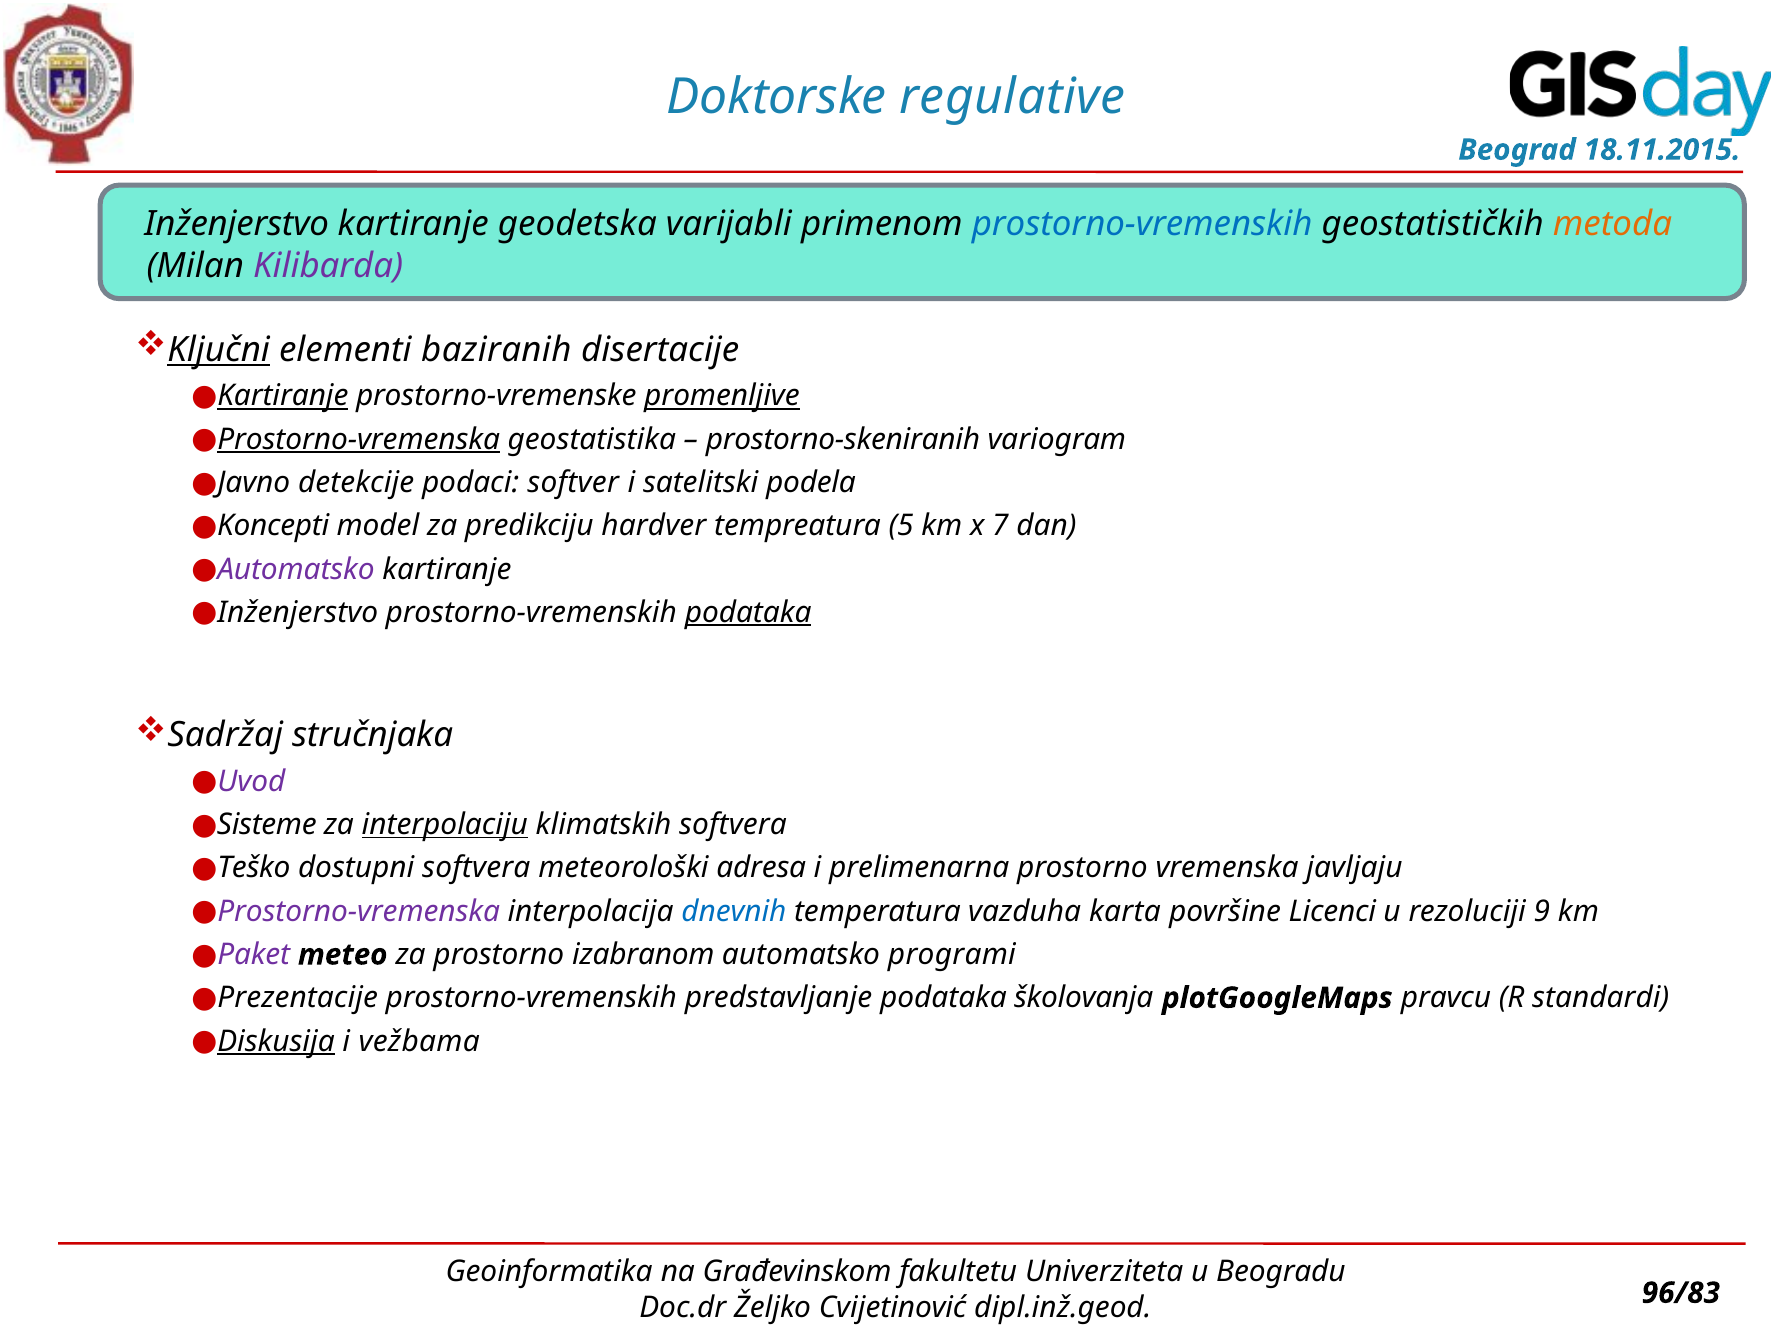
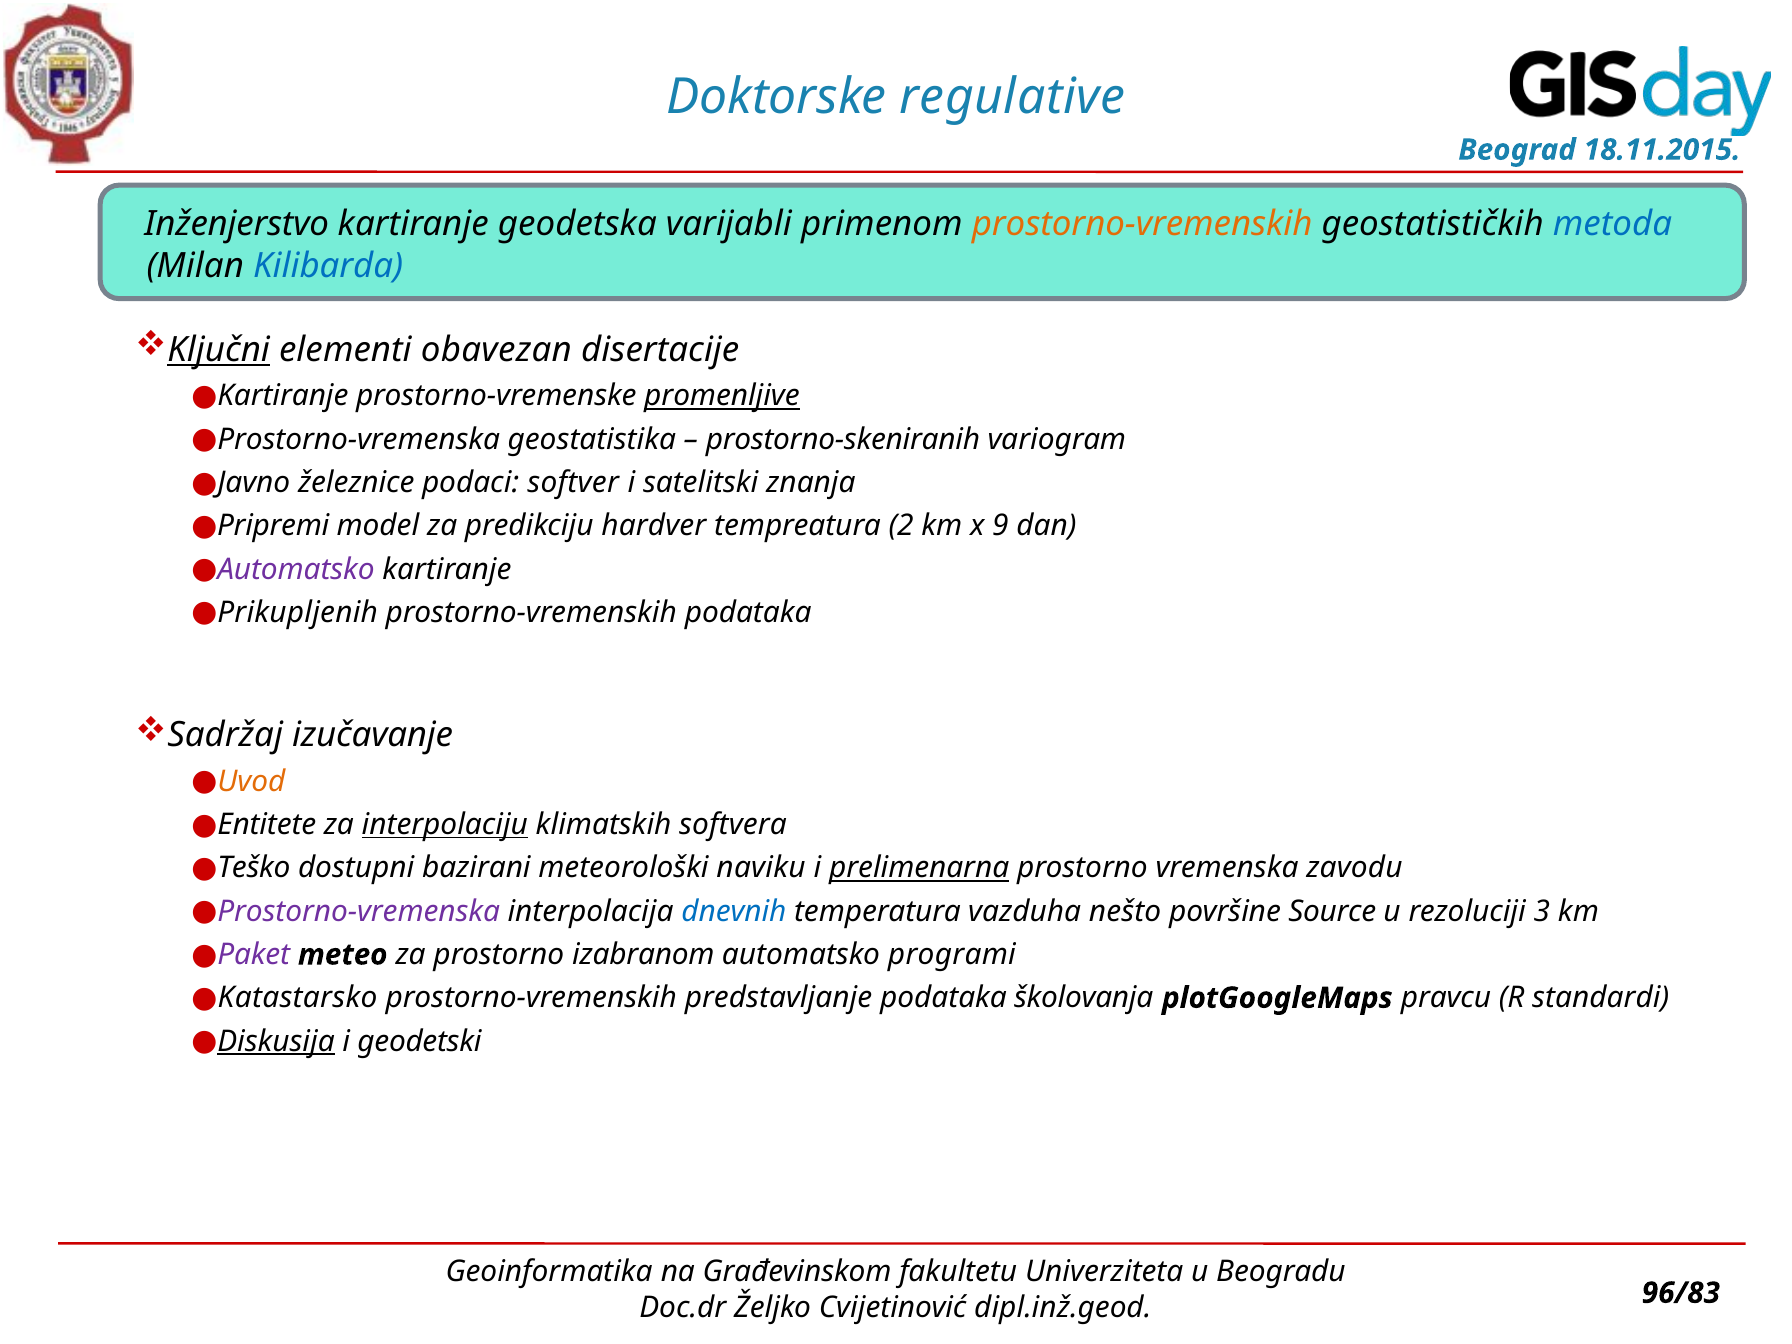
prostorno-vremenskih colour: blue -> orange (1142, 224)
metoda colour: orange -> blue (1613, 224)
Kilibarda colour: purple -> blue (328, 266)
baziranih: baziranih -> obavezan (496, 350)
Kartiranje underline: present -> none (283, 396)
Prostorno-vremenska underline: present -> none (359, 439)
detekcije: detekcije -> železnice (356, 483)
podela: podela -> znanja (811, 483)
Koncepti: Koncepti -> Pripremi (273, 526)
5: 5 -> 2 (901, 526)
7: 7 -> 9 (1000, 526)
Inženjerstvo: Inženjerstvo -> Prikupljenih (298, 613)
podataka underline: present -> none (748, 613)
stručnjaka: stručnjaka -> izučavanje (373, 735)
Uvod colour: purple -> orange (251, 781)
Sisteme: Sisteme -> Entitete (267, 825)
dostupni softvera: softvera -> bazirani (476, 868)
adresa: adresa -> naviku (761, 868)
prelimenarna underline: none -> present (919, 868)
javljaju: javljaju -> zavodu (1354, 868)
karta: karta -> nešto (1125, 911)
Licenci: Licenci -> Source (1332, 911)
9: 9 -> 3 (1542, 911)
Prezentacije: Prezentacije -> Katastarsko (298, 998)
vežbama: vežbama -> geodetski (419, 1041)
